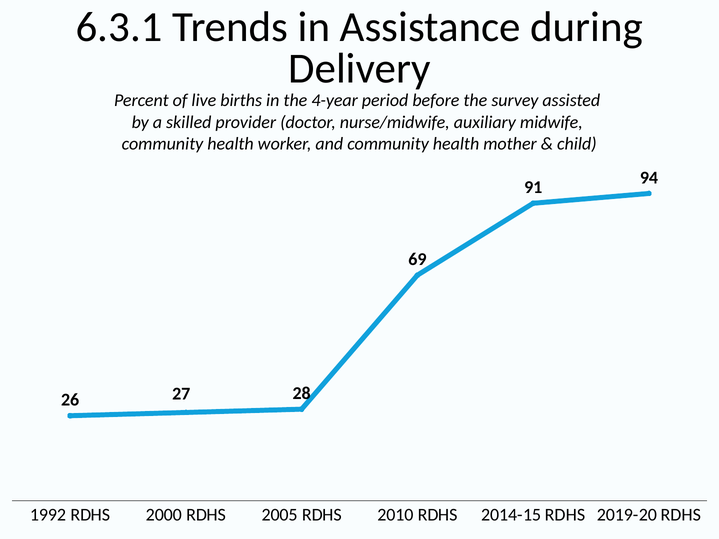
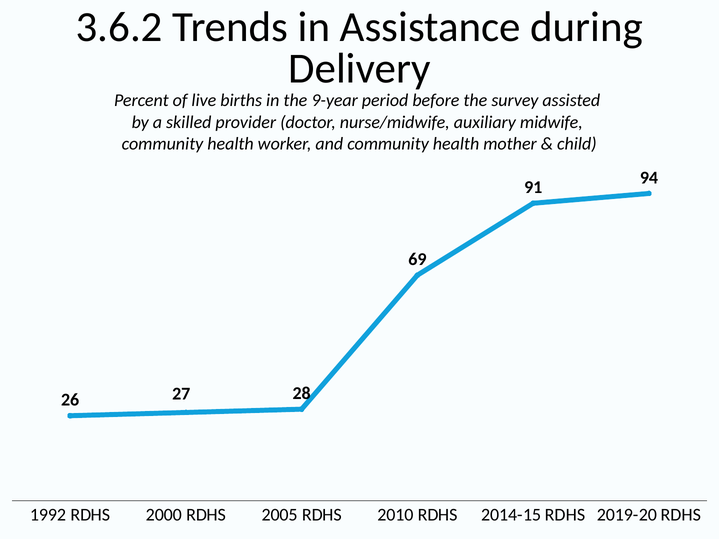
6.3.1: 6.3.1 -> 3.6.2 (119, 27)
4-year: 4-year -> 9-year (335, 101)
